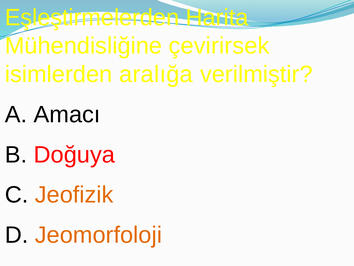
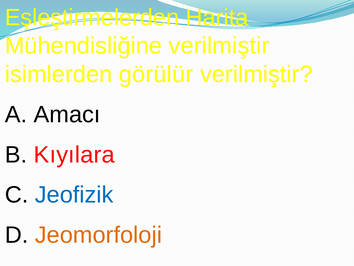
Mühendisliğine çevirirsek: çevirirsek -> verilmiştir (219, 46)
aralığa: aralığa -> görülür (156, 74)
Doğuya: Doğuya -> Kıyılara (74, 154)
Jeofizik colour: orange -> blue (74, 195)
